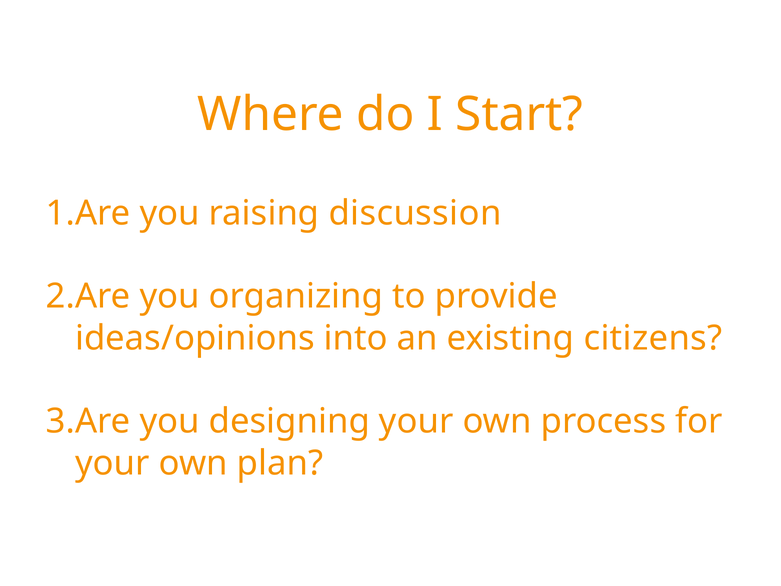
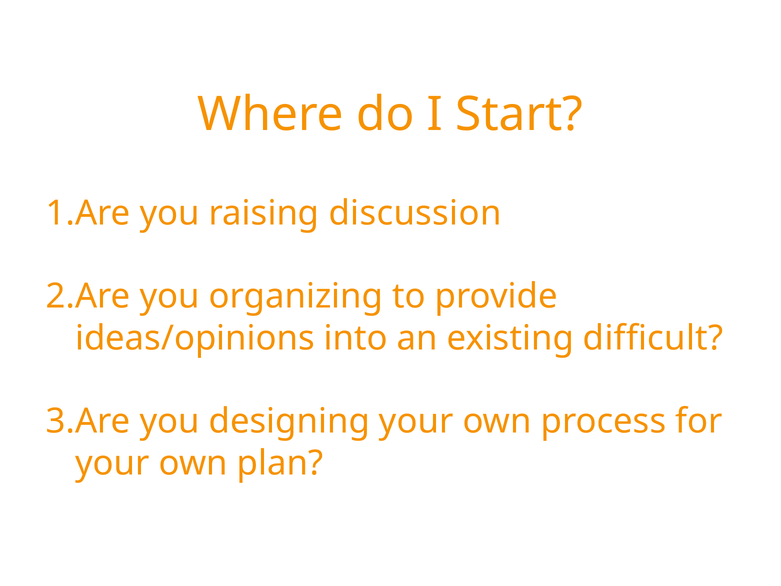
citizens: citizens -> difficult (653, 338)
